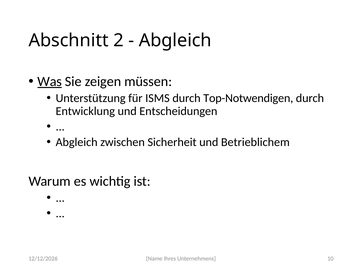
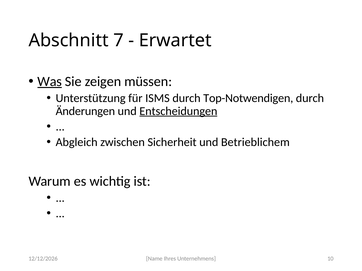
2: 2 -> 7 (118, 41)
Abgleich: Abgleich -> Erwartet (175, 41)
Entwicklung: Entwicklung -> Änderungen (85, 111)
Entscheidungen underline: none -> present (178, 111)
